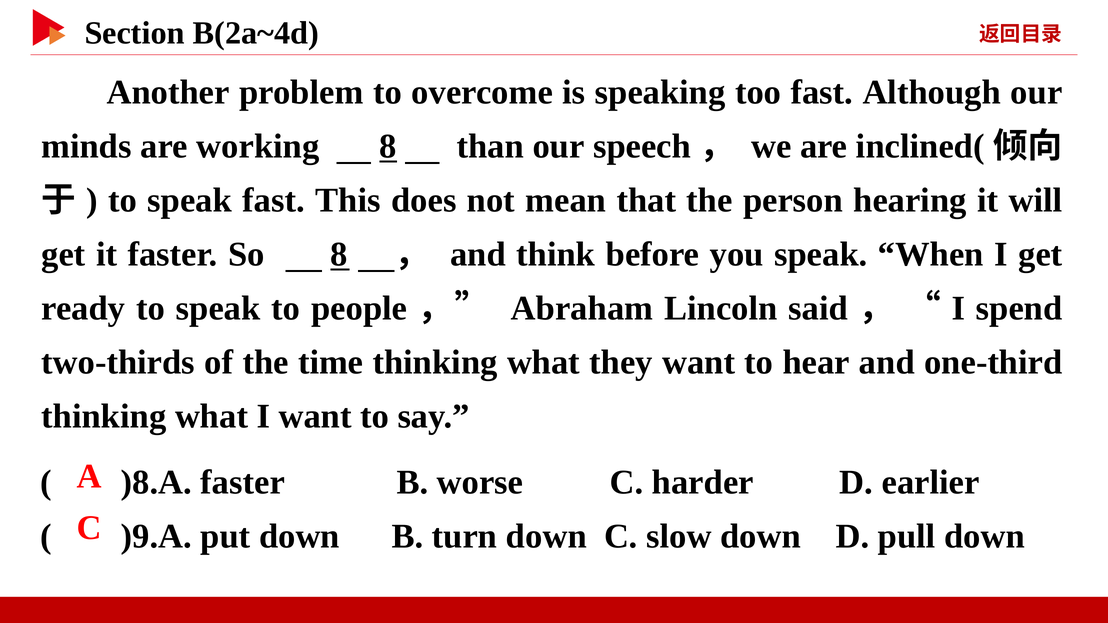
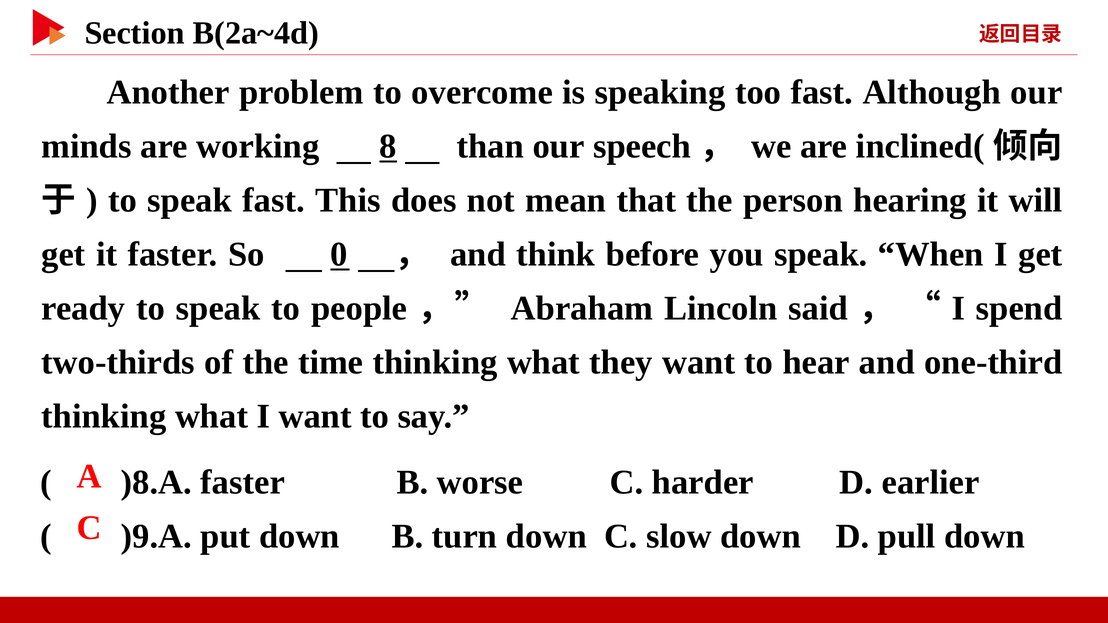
So 8: 8 -> 0 (339, 254)
